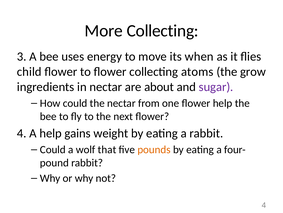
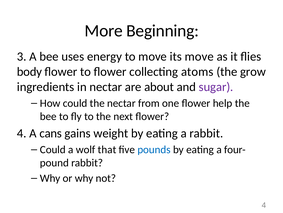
More Collecting: Collecting -> Beginning (163, 31)
its when: when -> move (199, 56)
child: child -> body (29, 72)
A help: help -> cans (51, 133)
pounds colour: orange -> blue (154, 149)
